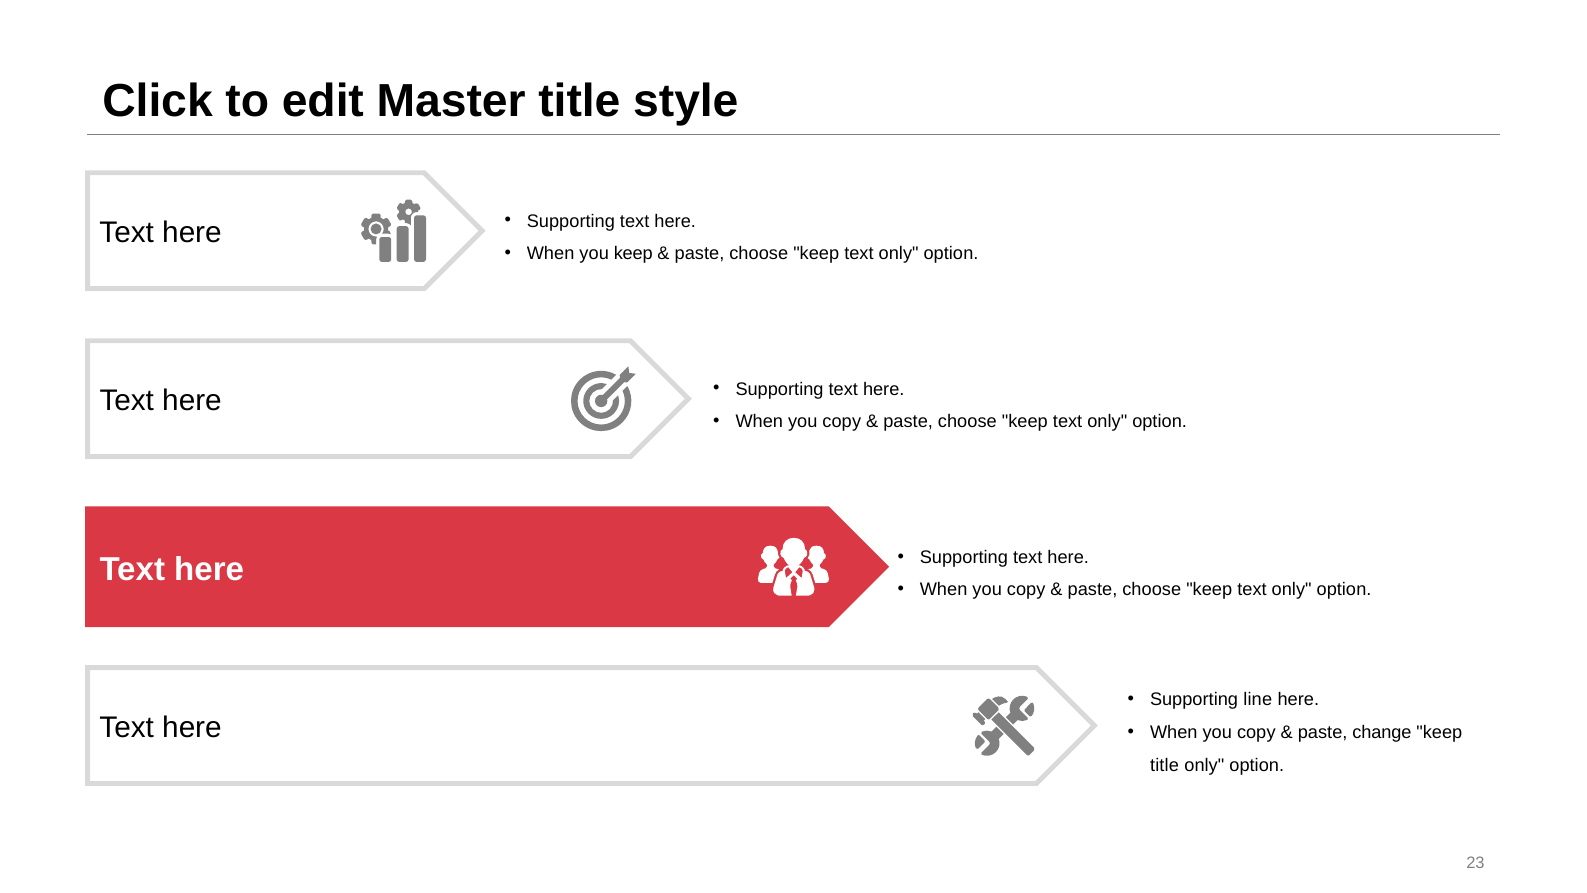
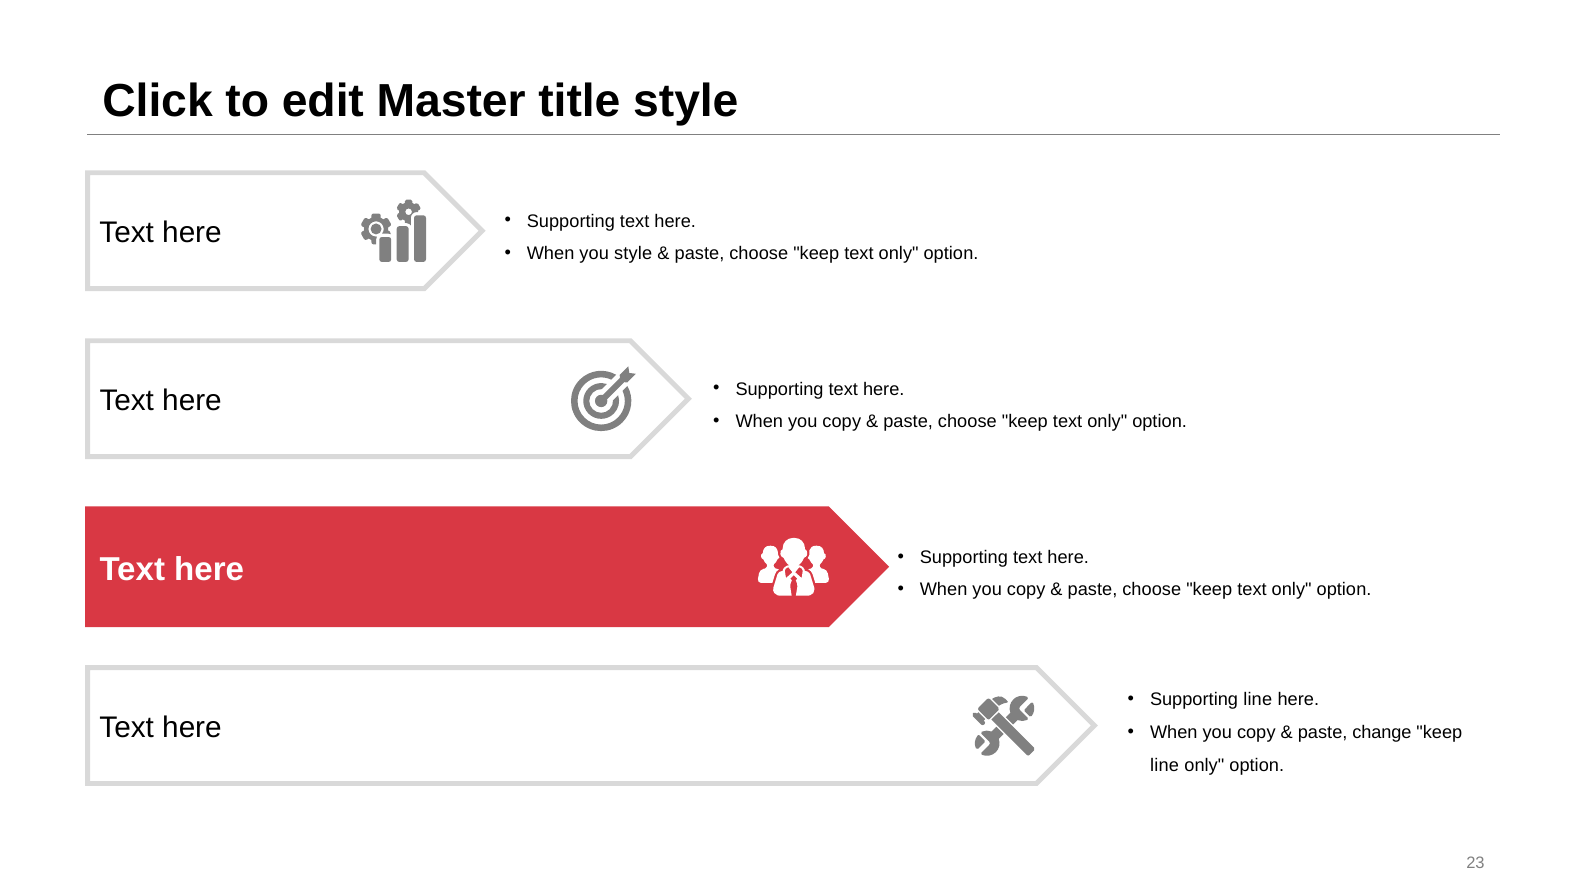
you keep: keep -> style (633, 254)
title: title -> line (1165, 765)
